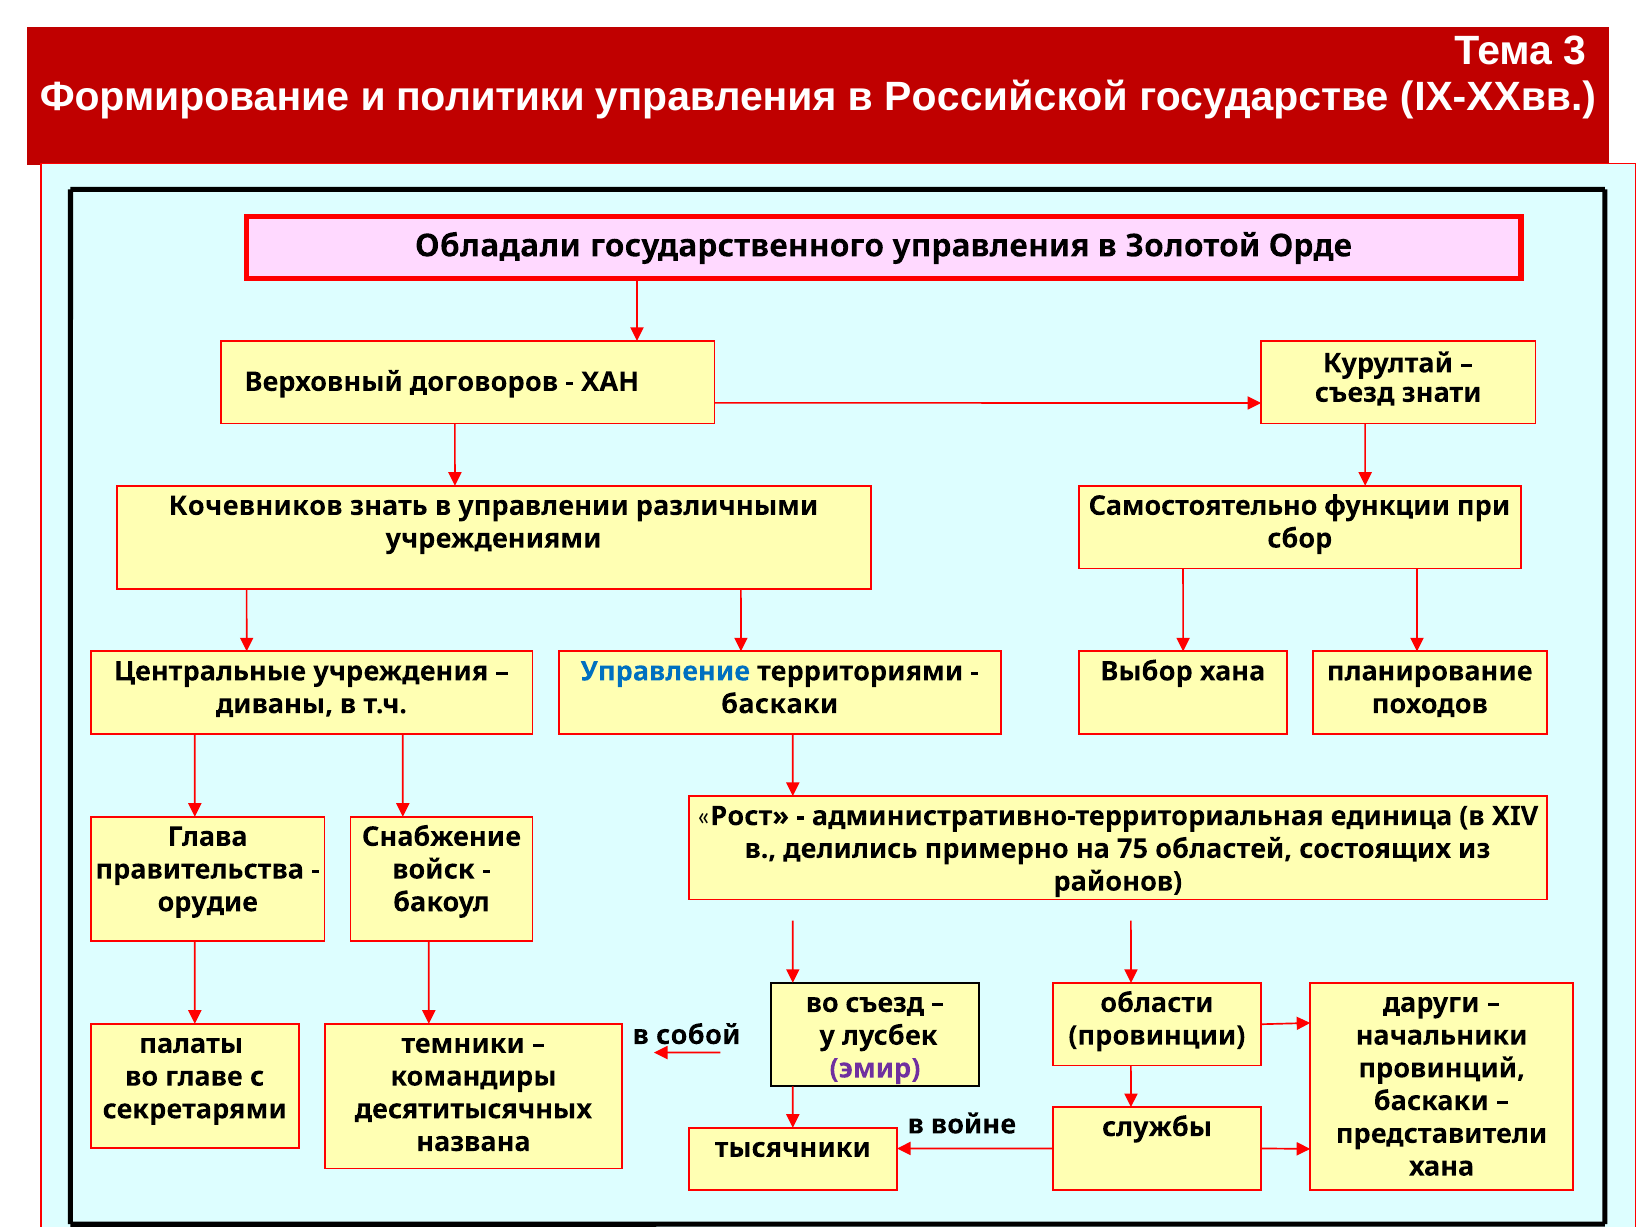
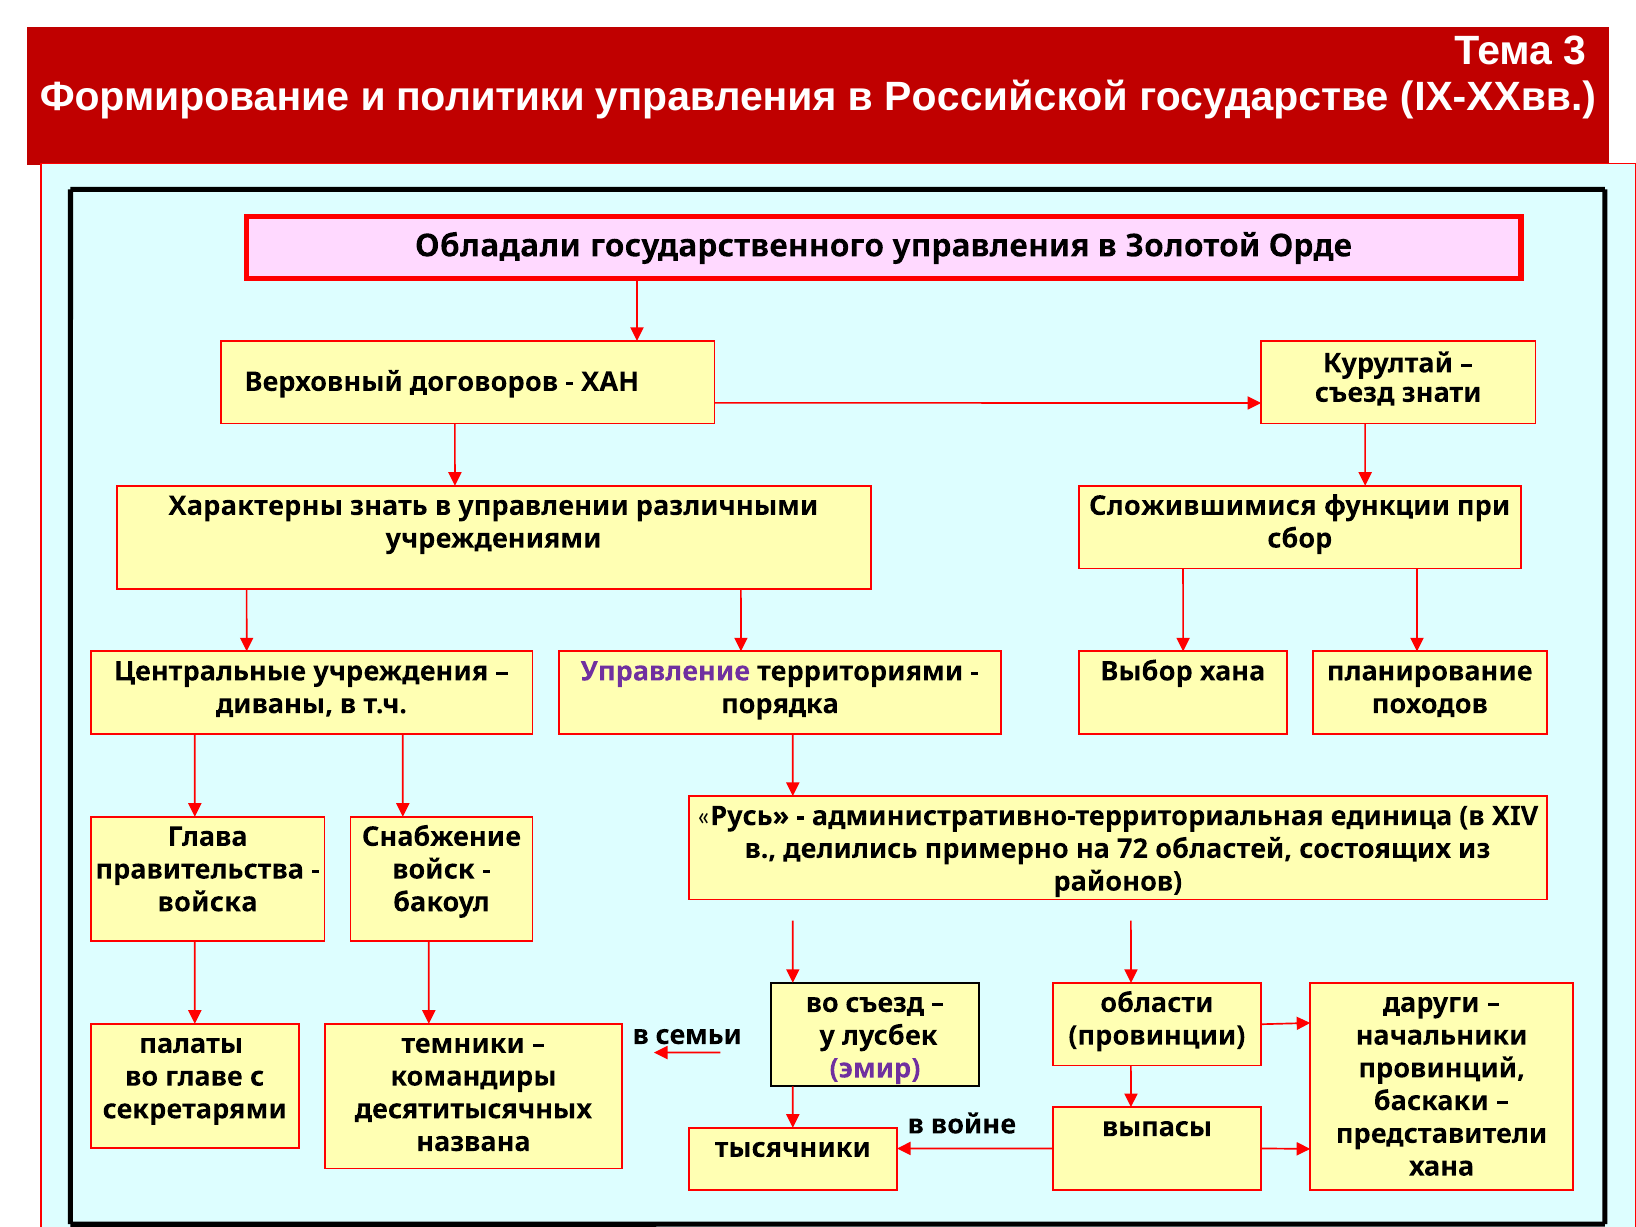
Кочевников: Кочевников -> Характерны (256, 506)
Самостоятельно: Самостоятельно -> Сложившимися (1203, 506)
Управление colour: blue -> purple (665, 671)
баскаки: баскаки -> порядка (780, 704)
Рост: Рост -> Русь (750, 816)
75: 75 -> 72 (1133, 849)
орудие: орудие -> войска (208, 902)
собой: собой -> семьи (699, 1035)
службы: службы -> выпасы (1157, 1127)
